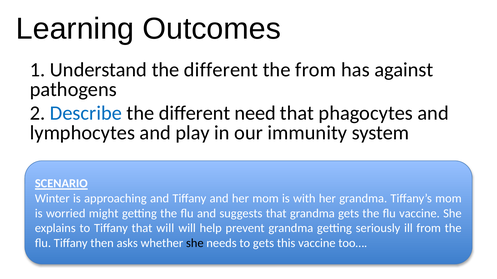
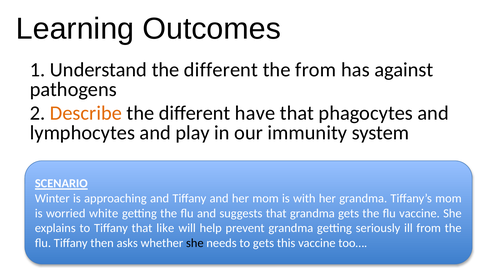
Describe colour: blue -> orange (86, 113)
need: need -> have (255, 113)
might: might -> white (104, 214)
that will: will -> like (165, 229)
